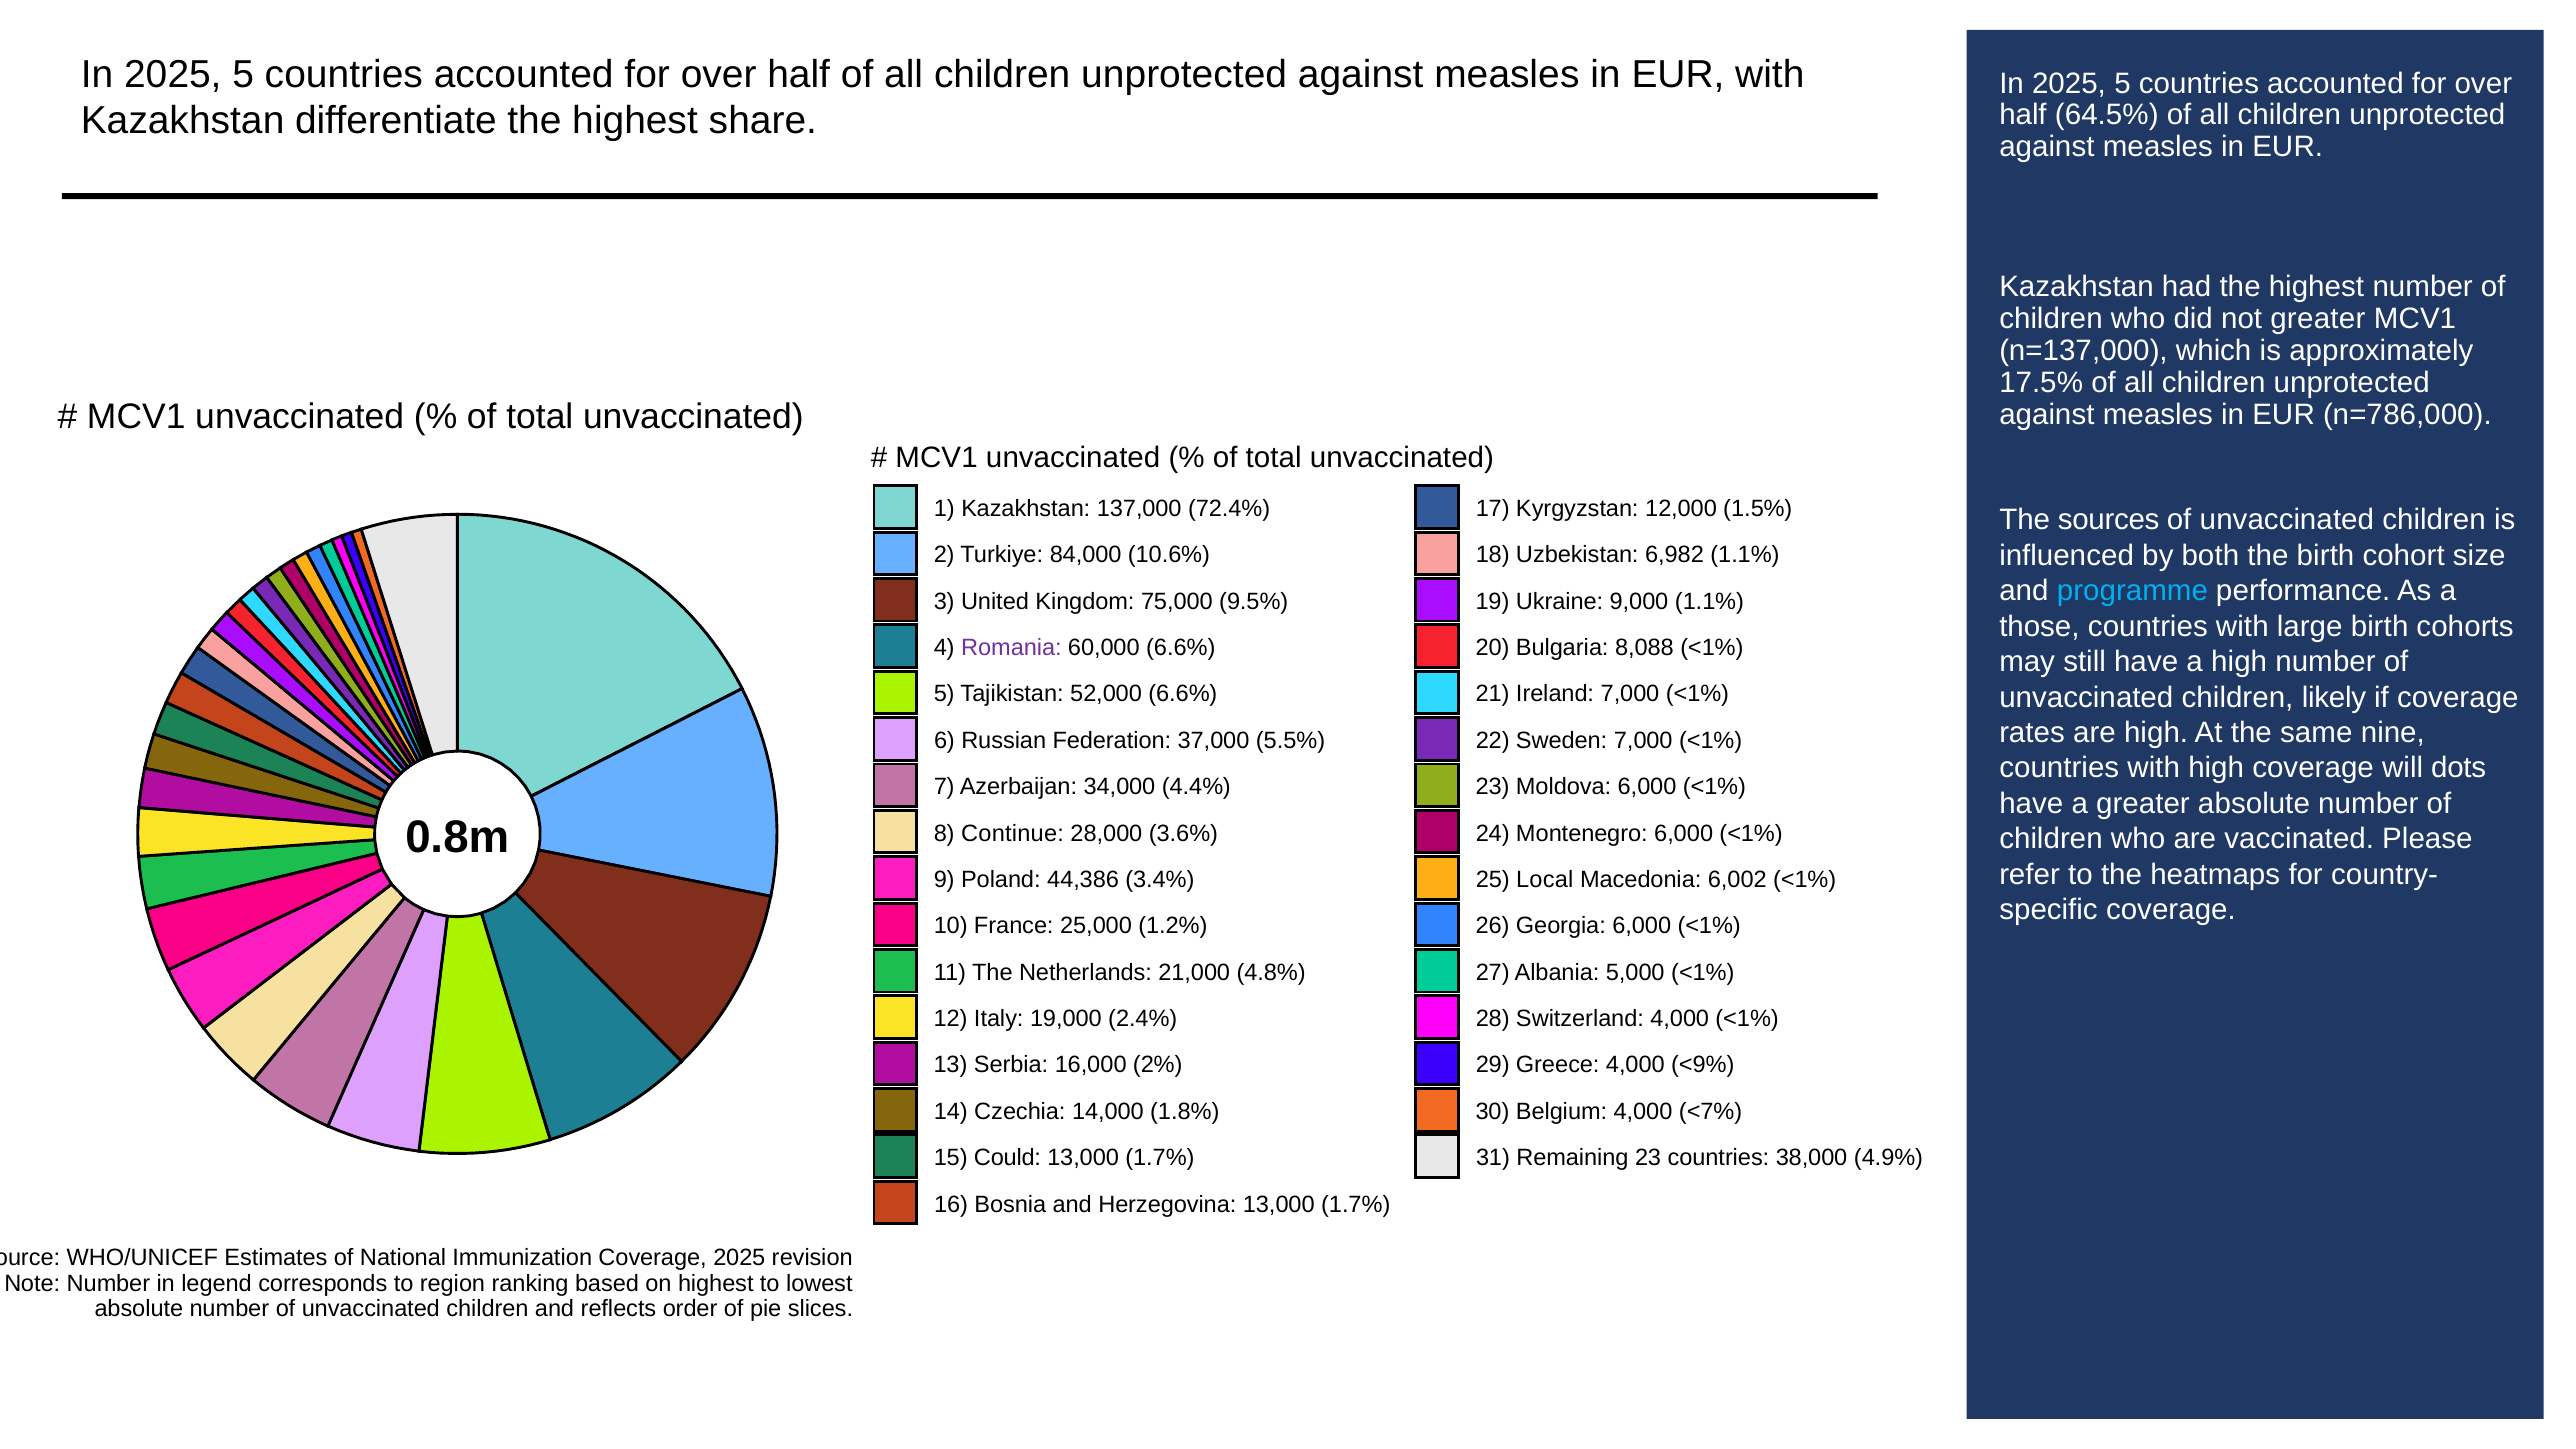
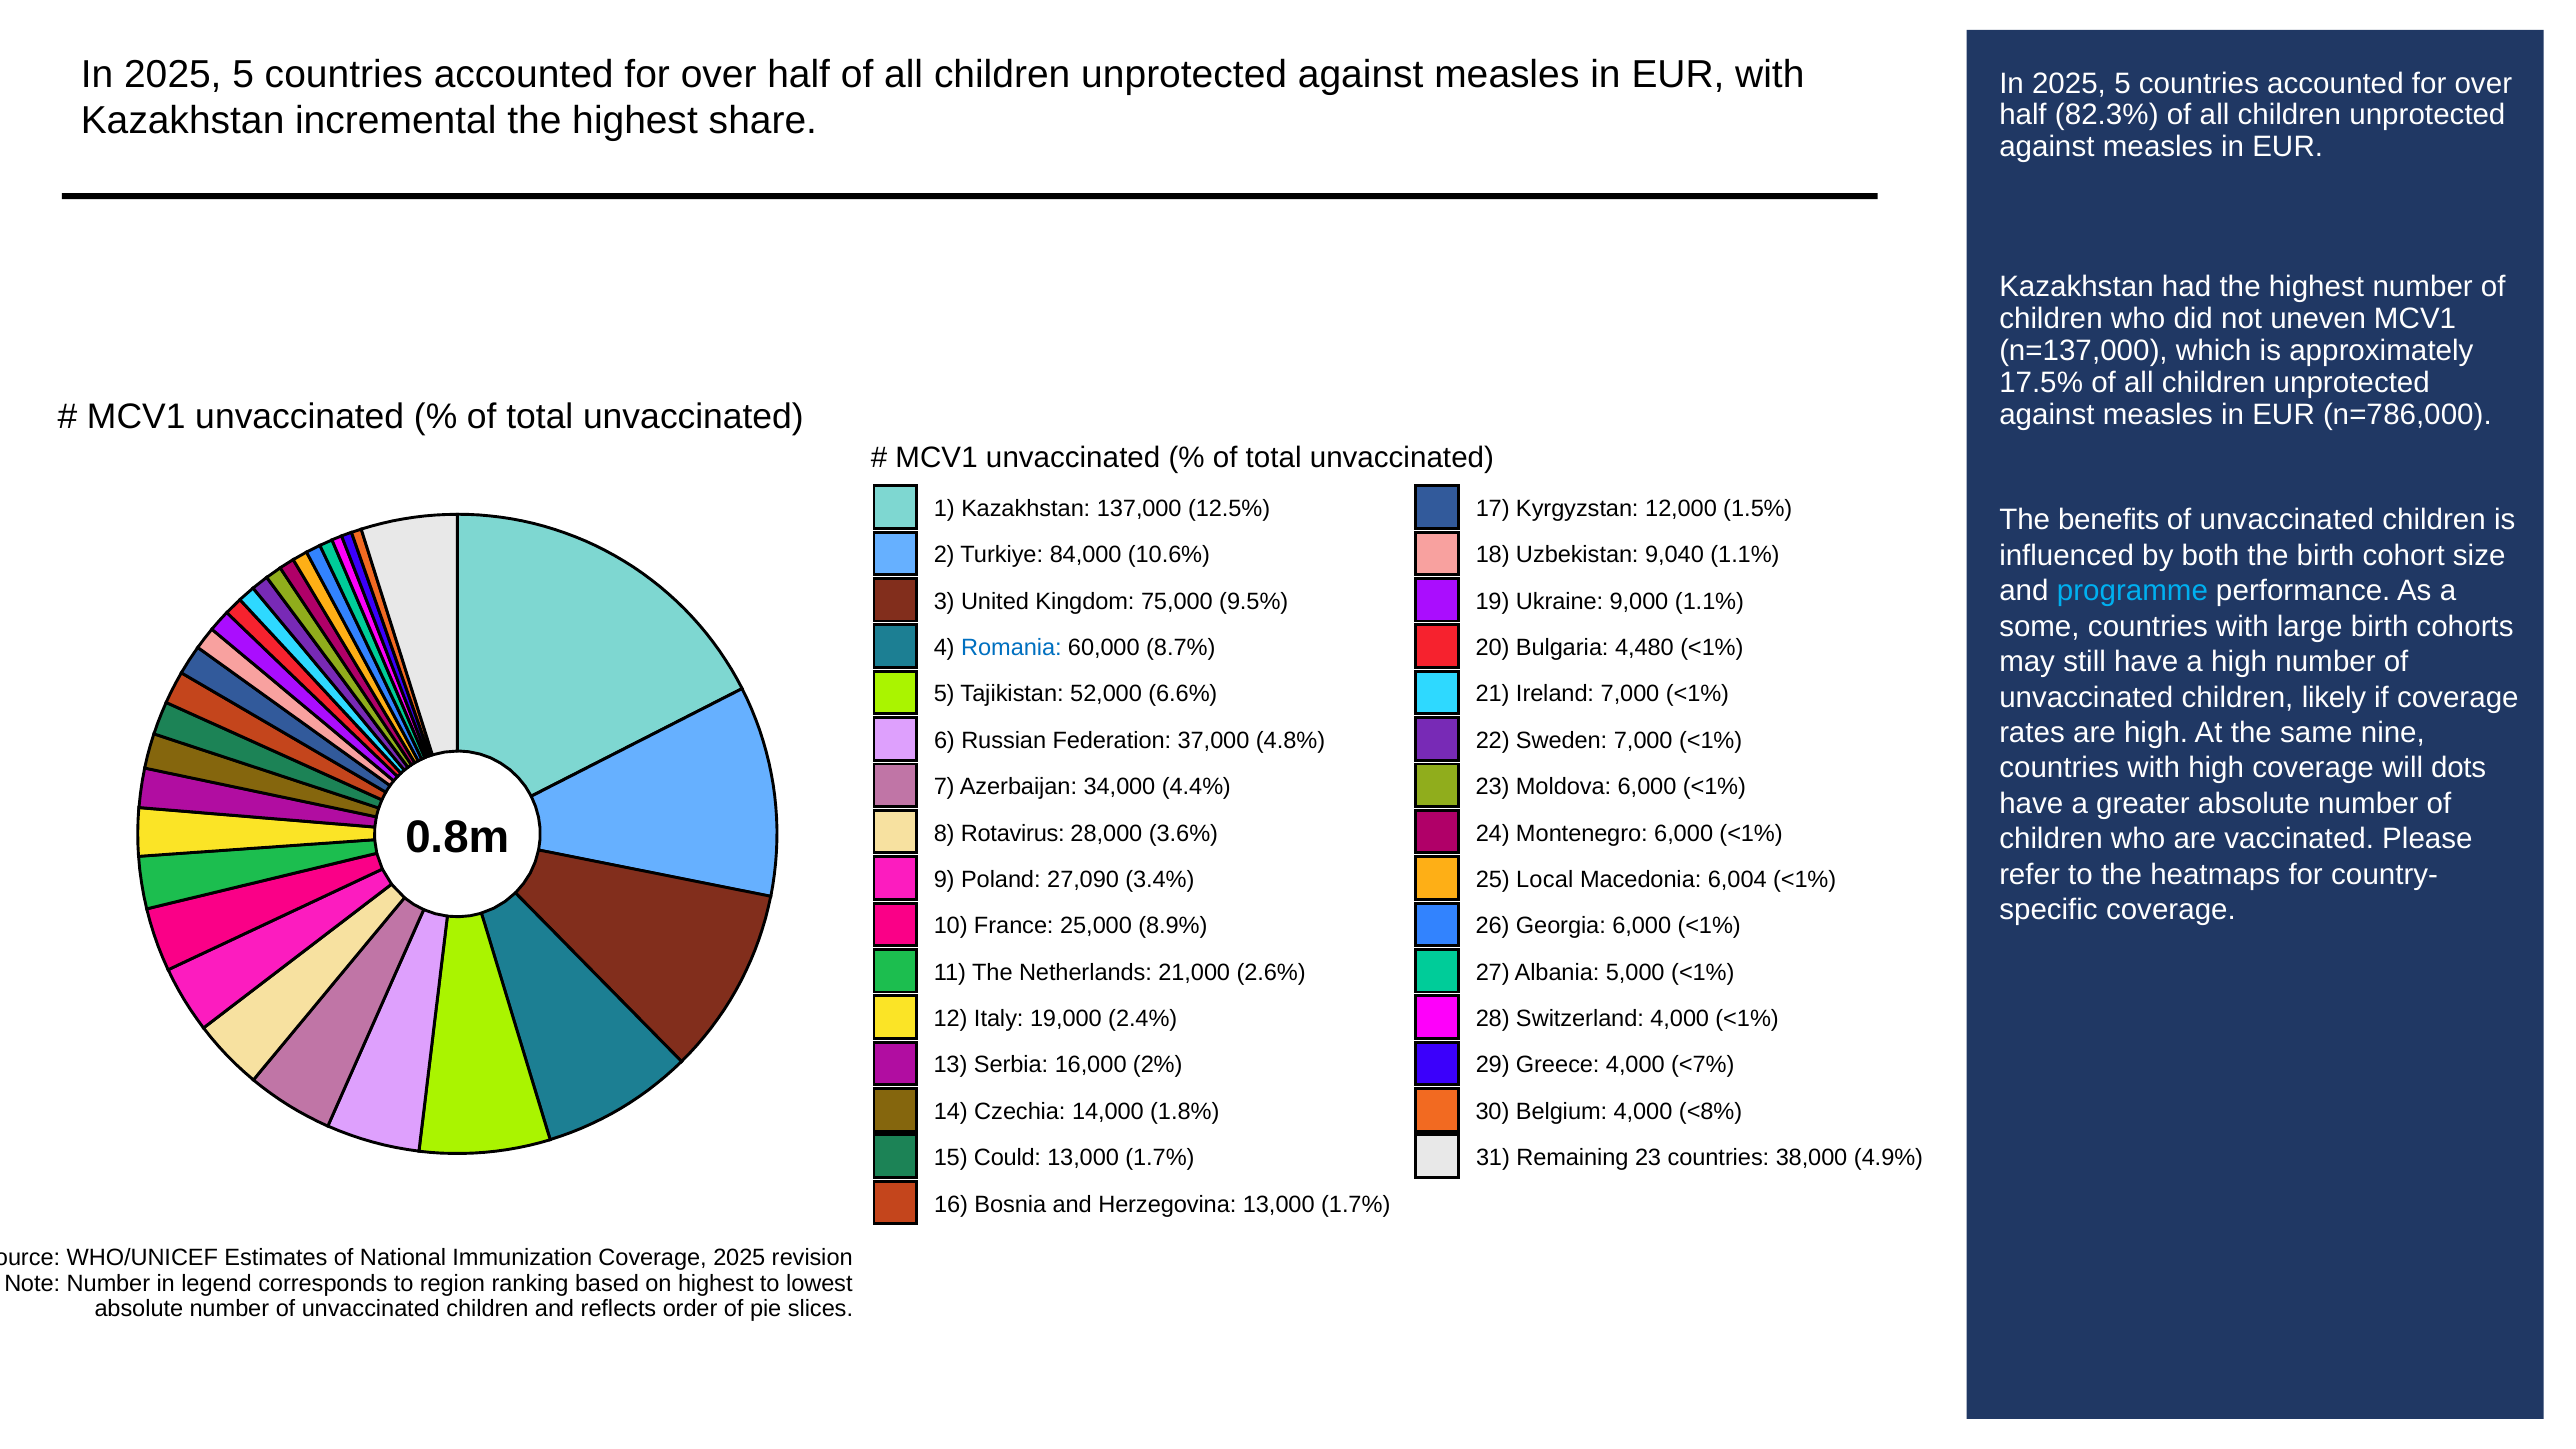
64.5%: 64.5% -> 82.3% (2107, 115)
differentiate: differentiate -> incremental (396, 121)
not greater: greater -> uneven (2318, 319)
72.4%: 72.4% -> 12.5% (1229, 509)
sources: sources -> benefits (2109, 520)
6,982: 6,982 -> 9,040 (1675, 555)
those: those -> some (2039, 626)
Romania colour: purple -> blue (1011, 648)
60,000 6.6%: 6.6% -> 8.7% (1181, 648)
8,088: 8,088 -> 4,480 (1644, 648)
5.5%: 5.5% -> 4.8% (1291, 741)
Continue: Continue -> Rotavirus (1013, 833)
44,386: 44,386 -> 27,090 (1083, 880)
6,002: 6,002 -> 6,004 (1737, 880)
1.2%: 1.2% -> 8.9% (1173, 926)
4.8%: 4.8% -> 2.6% (1271, 972)
<9%: <9% -> <7% (1703, 1065)
<7%: <7% -> <8% (1711, 1111)
